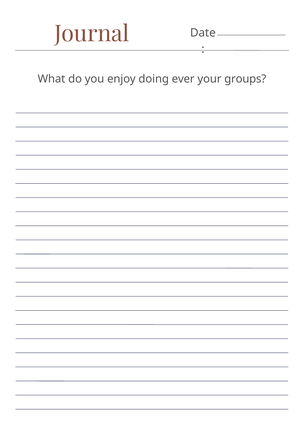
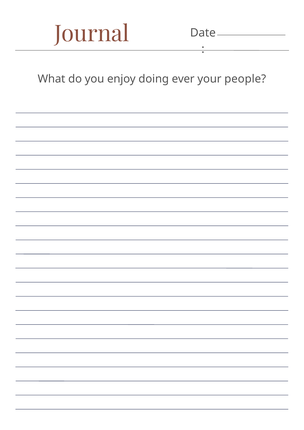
groups: groups -> people (245, 79)
